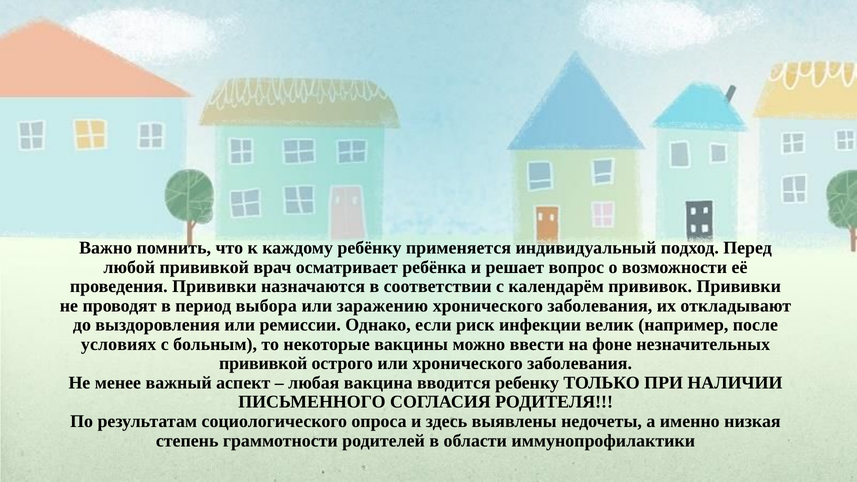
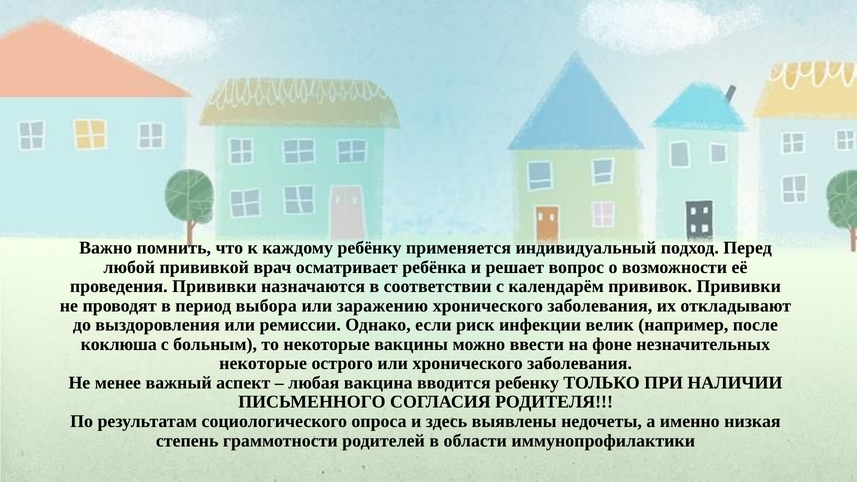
условиях: условиях -> коклюша (119, 344)
прививкой: прививкой -> некоторые (263, 364)
